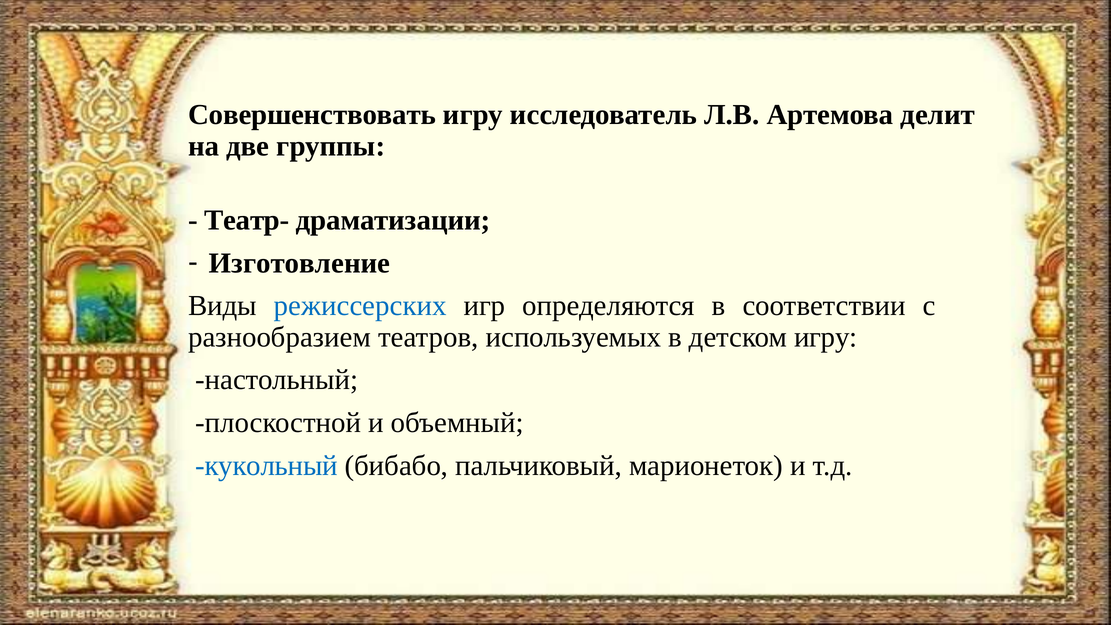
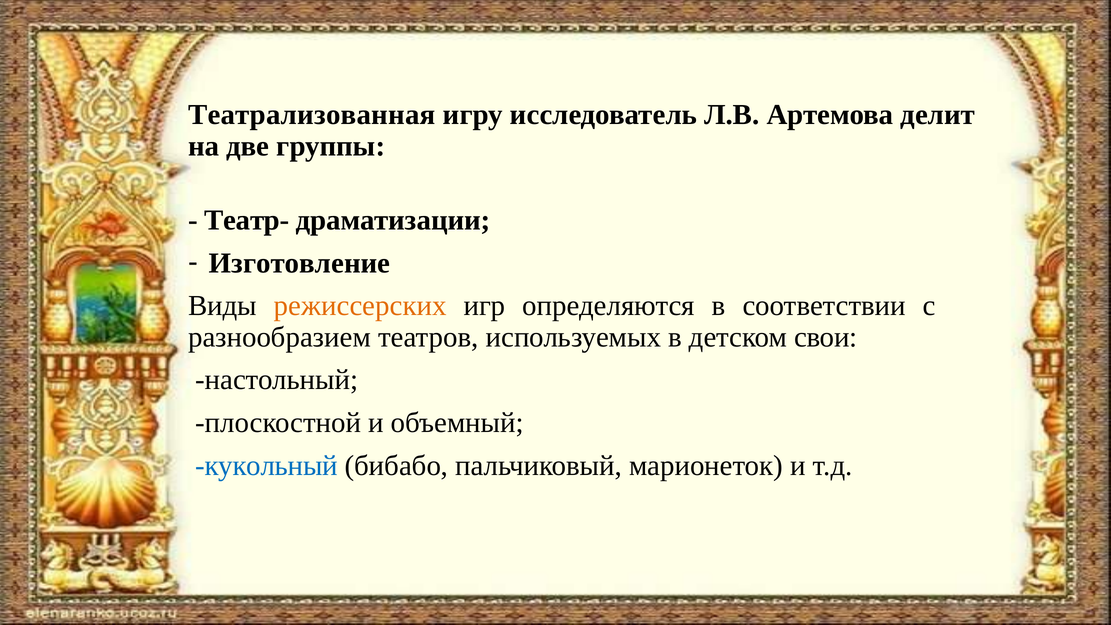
Совершенствовать: Совершенствовать -> Театрализованная (312, 115)
режиссерских colour: blue -> orange (360, 306)
детском игру: игру -> свои (826, 337)
